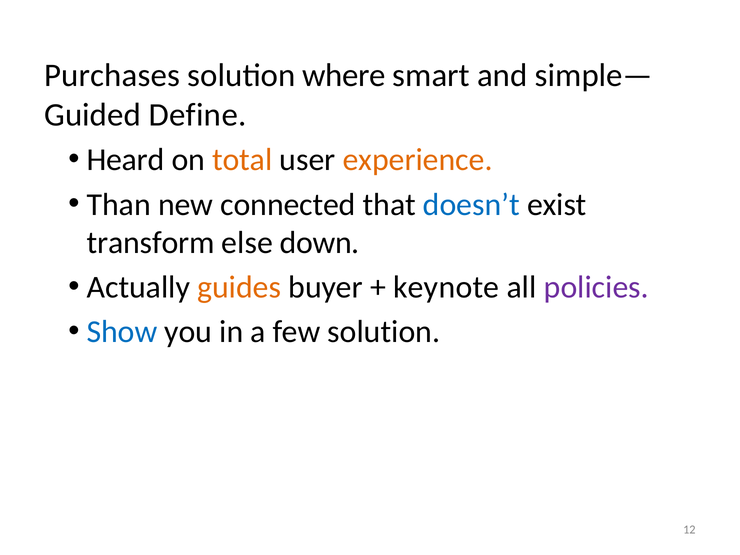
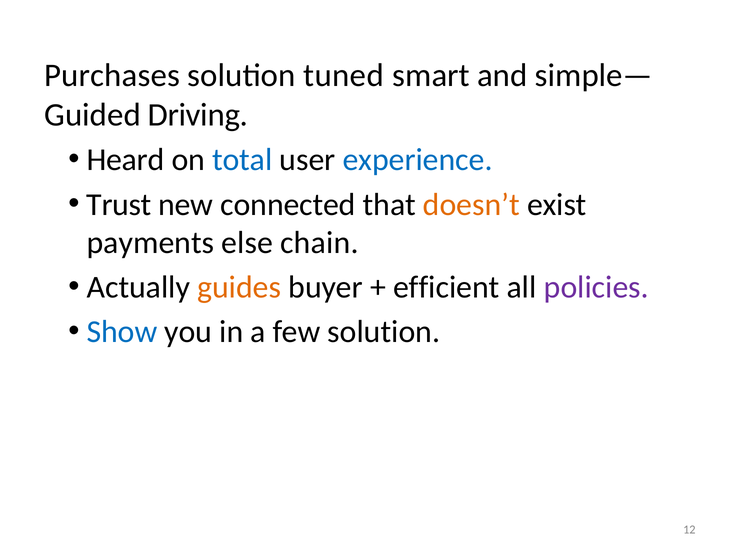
where: where -> tuned (344, 75)
Define: Define -> Driving (198, 115)
total colour: orange -> blue (242, 160)
experience colour: orange -> blue (418, 160)
Than: Than -> Trust (119, 204)
doesn’t colour: blue -> orange (471, 204)
transform: transform -> payments (151, 243)
down: down -> chain (319, 243)
keynote: keynote -> efficient (446, 287)
